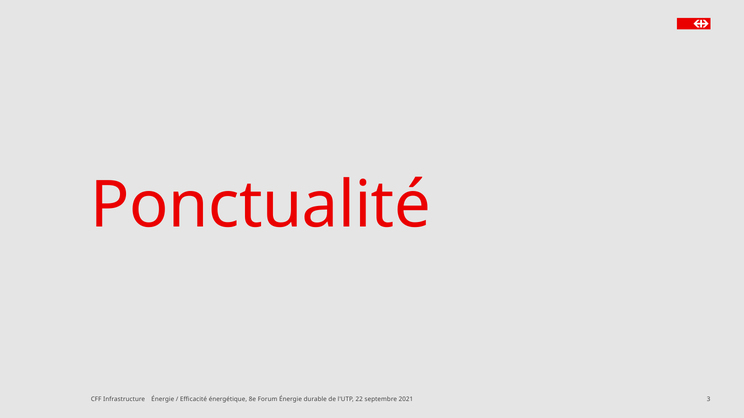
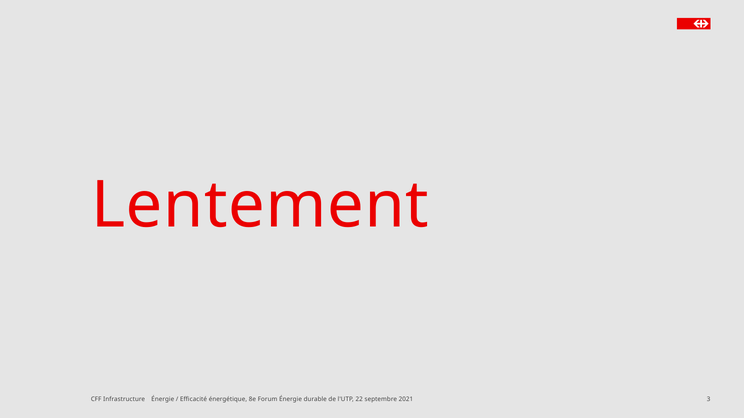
Ponctualité: Ponctualité -> Lentement (260, 206)
